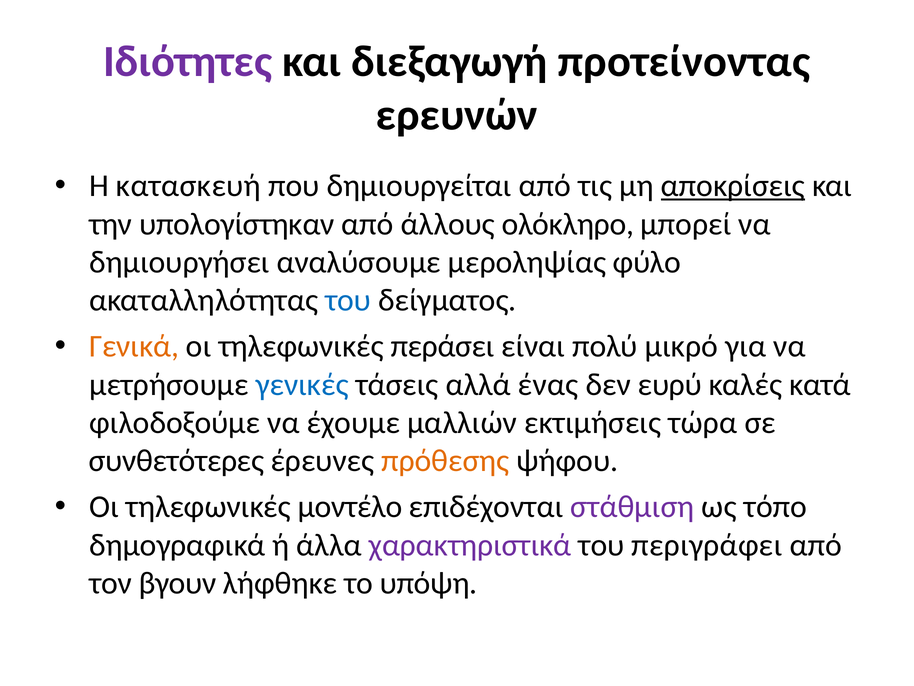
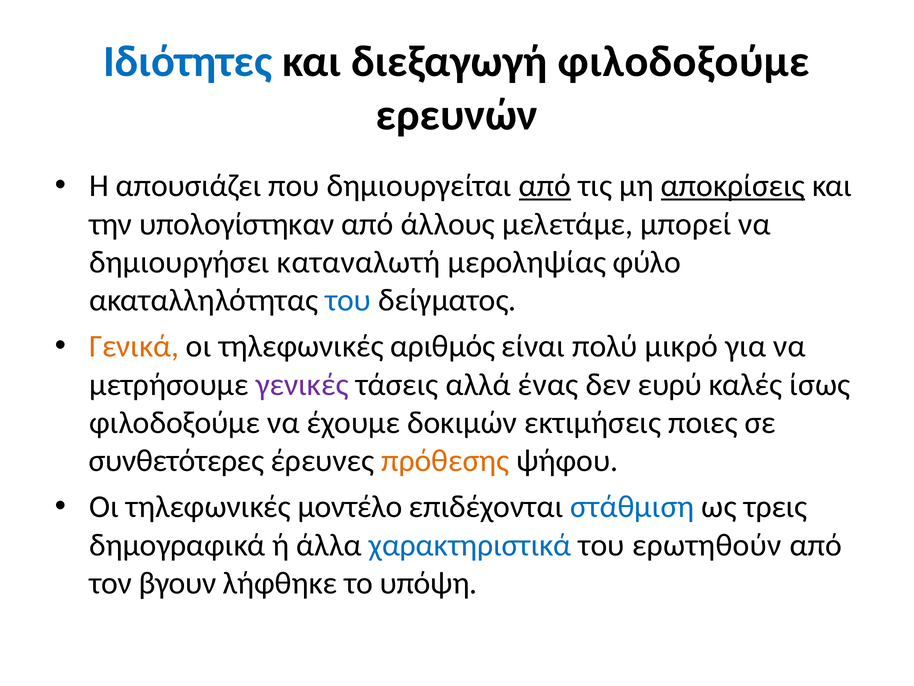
Ιδιότητες colour: purple -> blue (188, 62)
διεξαγωγή προτείνοντας: προτείνοντας -> φιλοδοξούμε (684, 62)
κατασκευή: κατασκευή -> απουσιάζει (189, 186)
από underline: none -> present (545, 186)
ολόκληρο: ολόκληρο -> μελετάμε (568, 224)
αναλύσουμε: αναλύσουμε -> καταναλωτή (359, 262)
περάσει: περάσει -> αριθμός (443, 346)
γενικές colour: blue -> purple (302, 384)
κατά: κατά -> ίσως (820, 384)
μαλλιών: μαλλιών -> δοκιμών (462, 422)
τώρα: τώρα -> ποιες (703, 422)
στάθμιση colour: purple -> blue (632, 507)
τόπο: τόπο -> τρεις (776, 507)
χαρακτηριστικά colour: purple -> blue (470, 545)
περιγράφει: περιγράφει -> ερωτηθούν (707, 545)
